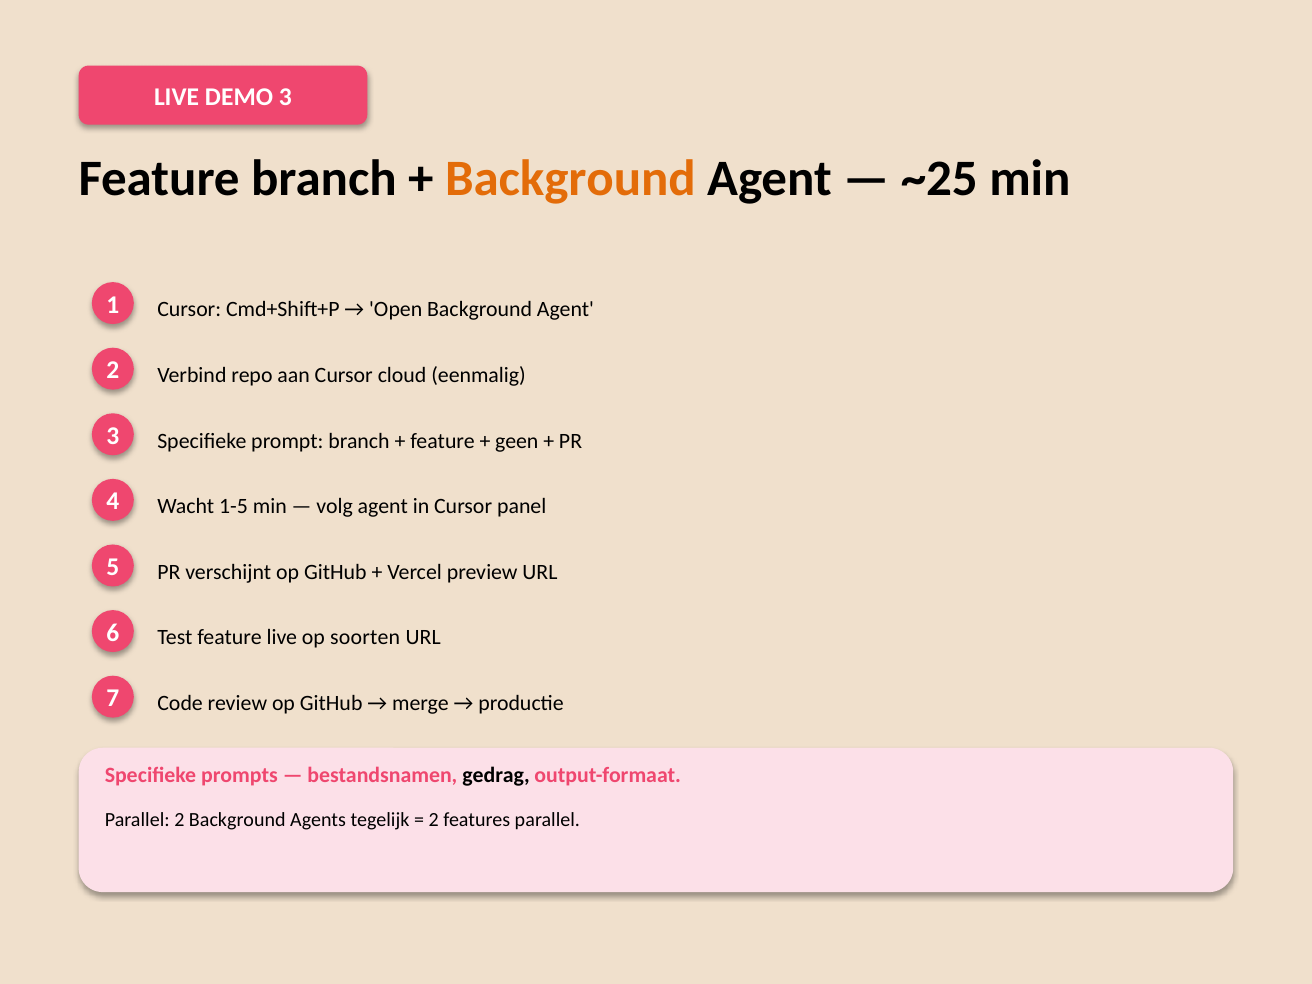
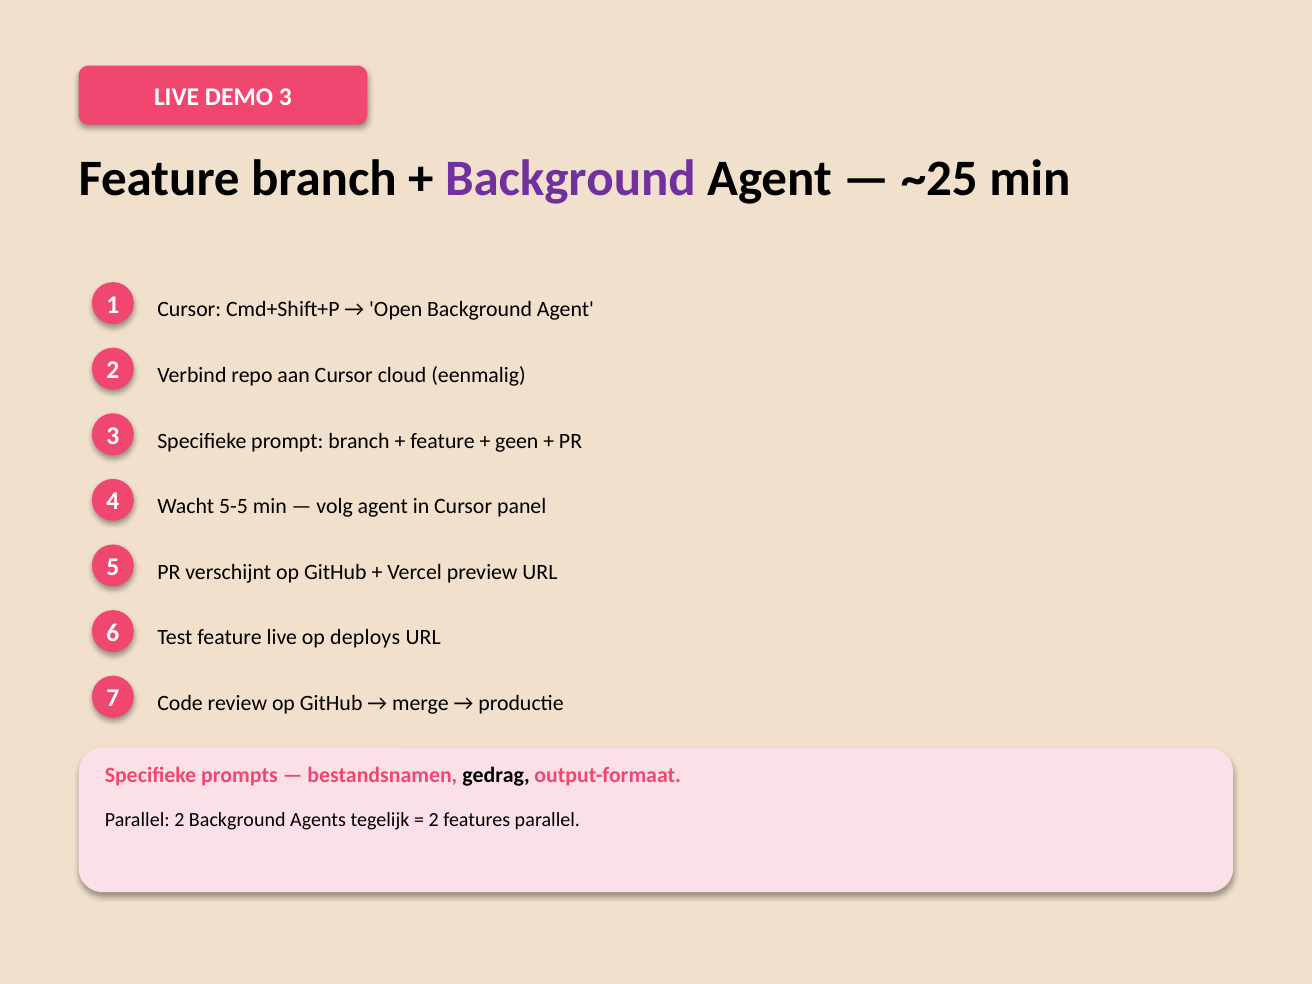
Background colour: orange -> purple (570, 178)
1-5: 1-5 -> 5-5 (234, 507)
soorten: soorten -> deploys (365, 638)
